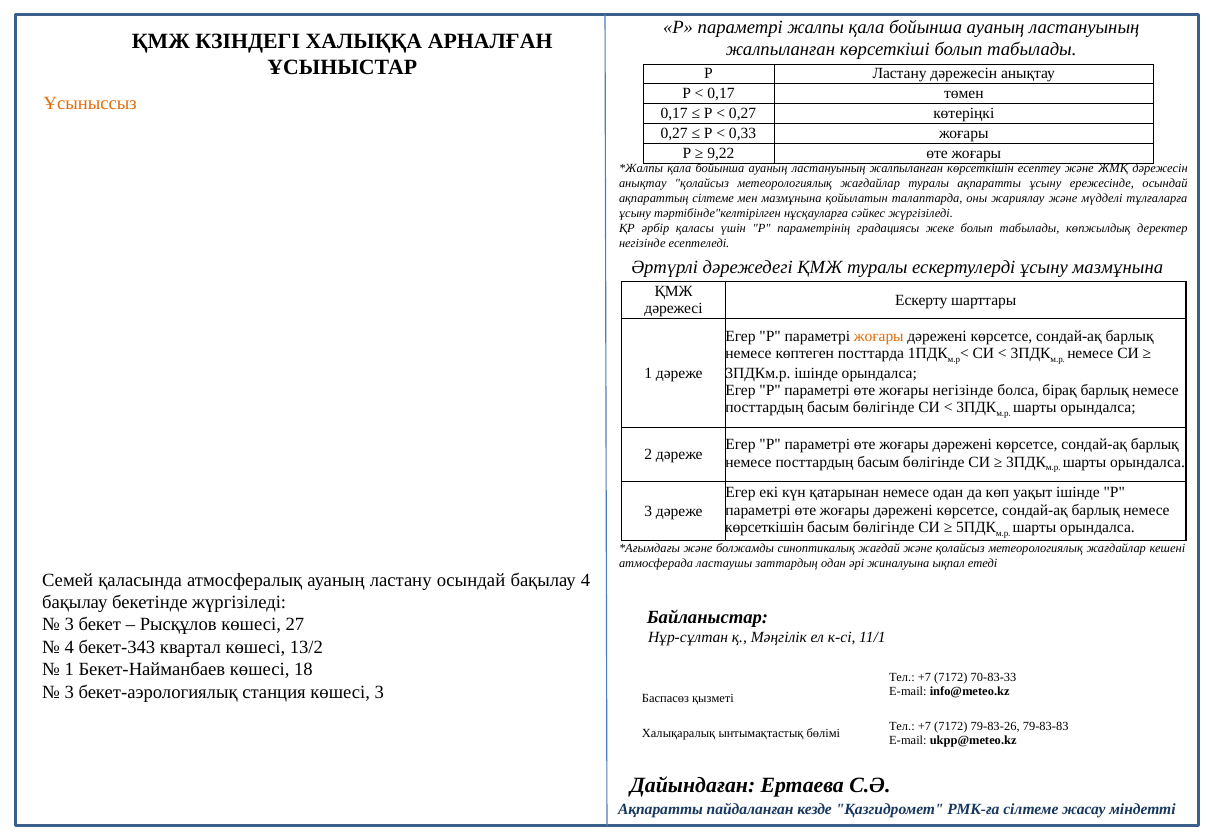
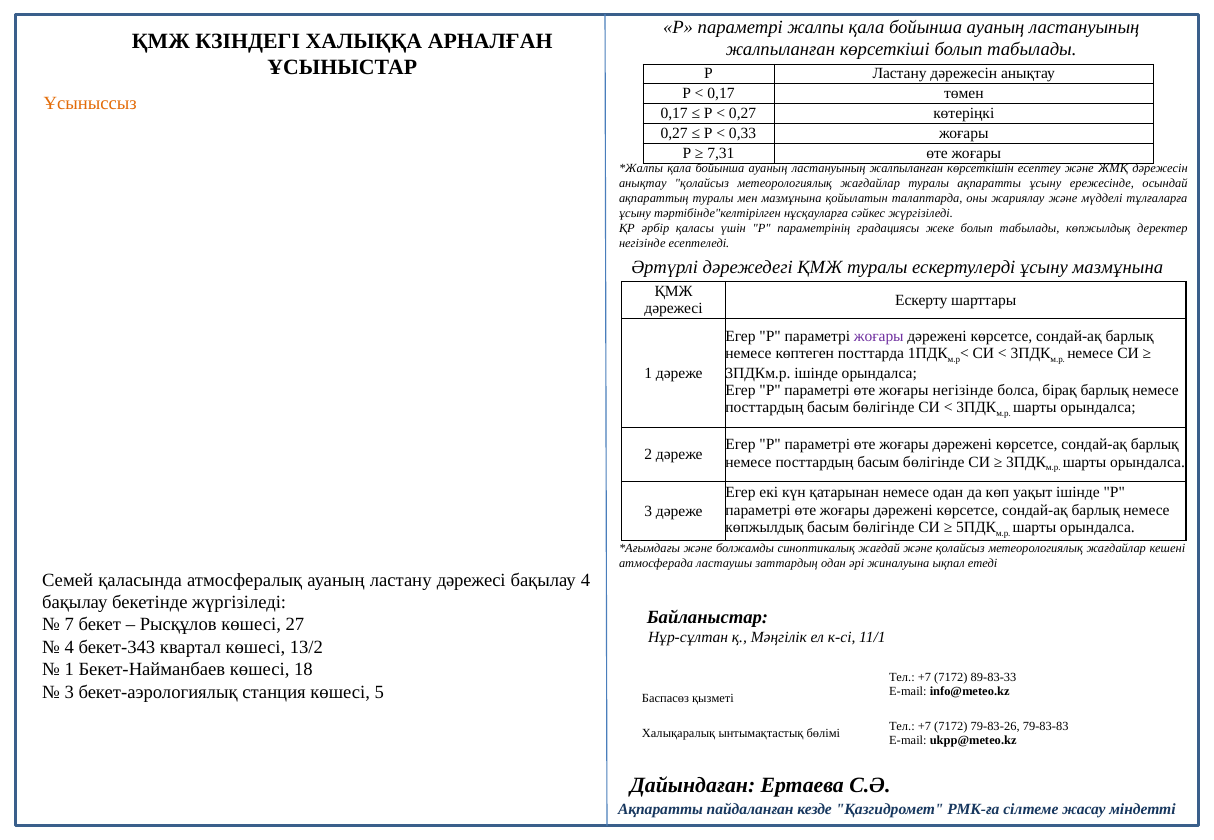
9,22: 9,22 -> 7,31 (721, 154)
ақпараттың сілтеме: сілтеме -> туралы (713, 199)
жоғары colour: orange -> purple (879, 336)
көрсеткішін: көрсеткішін -> көпжылдық (764, 527)
ластану осындай: осындай -> дәрежесі (471, 580)
3: 3 -> 7 (69, 625)
70-83-33: 70-83-33 -> 89-83-33 (994, 678)
көшесі 3: 3 -> 5 (379, 692)
